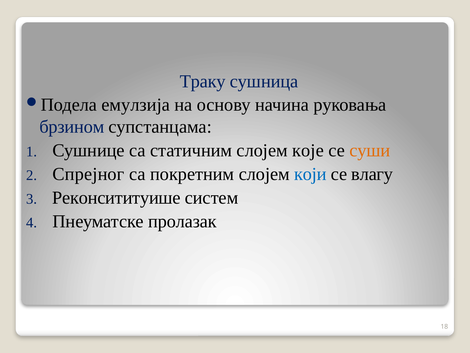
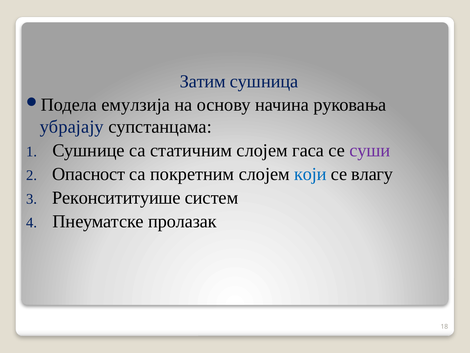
Траку: Траку -> Затим (203, 81)
брзином: брзином -> убрајају (72, 127)
које: које -> гаса (308, 150)
суши colour: orange -> purple (370, 150)
Спрејног: Спрејног -> Опасност (89, 174)
